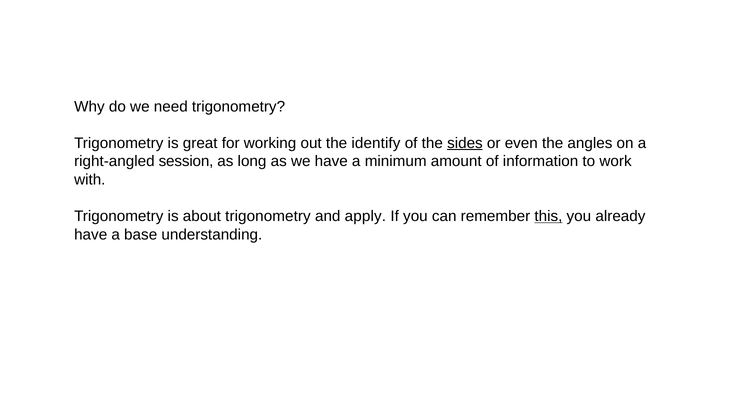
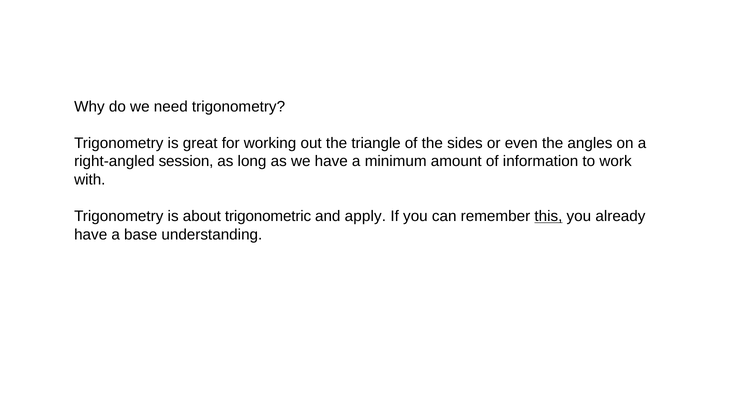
identify: identify -> triangle (376, 143)
sides underline: present -> none (465, 143)
about trigonometry: trigonometry -> trigonometric (268, 216)
